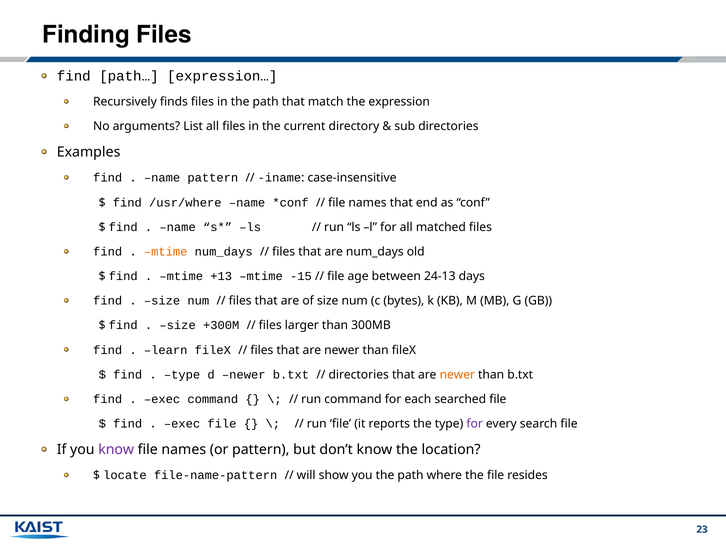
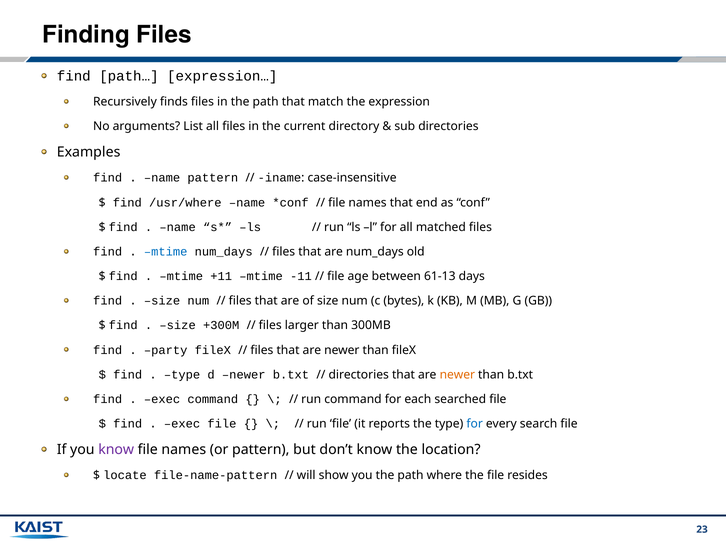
mtime colour: orange -> blue (166, 252)
+13: +13 -> +11 (221, 277)
-15: -15 -> -11 (301, 277)
24-13: 24-13 -> 61-13 (440, 277)
learn: learn -> party (166, 350)
for colour: purple -> blue (475, 424)
